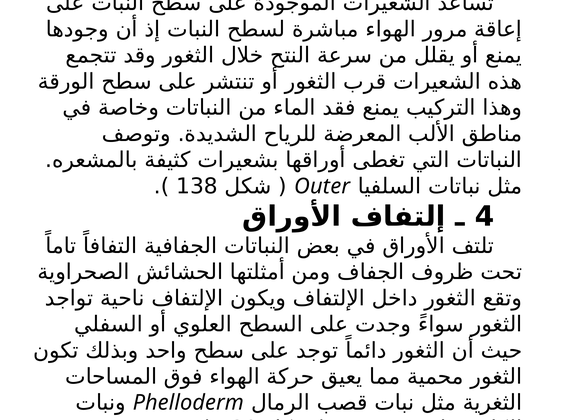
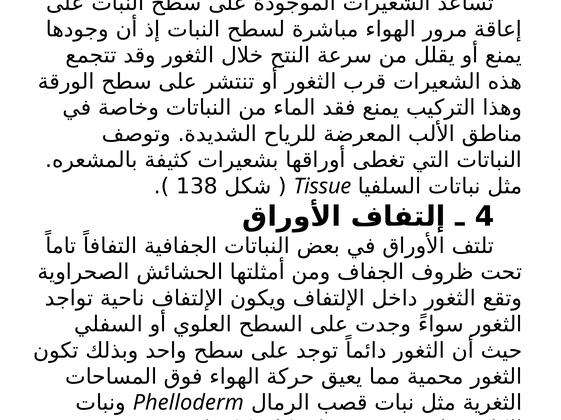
Outer: Outer -> Tissue (322, 186)
